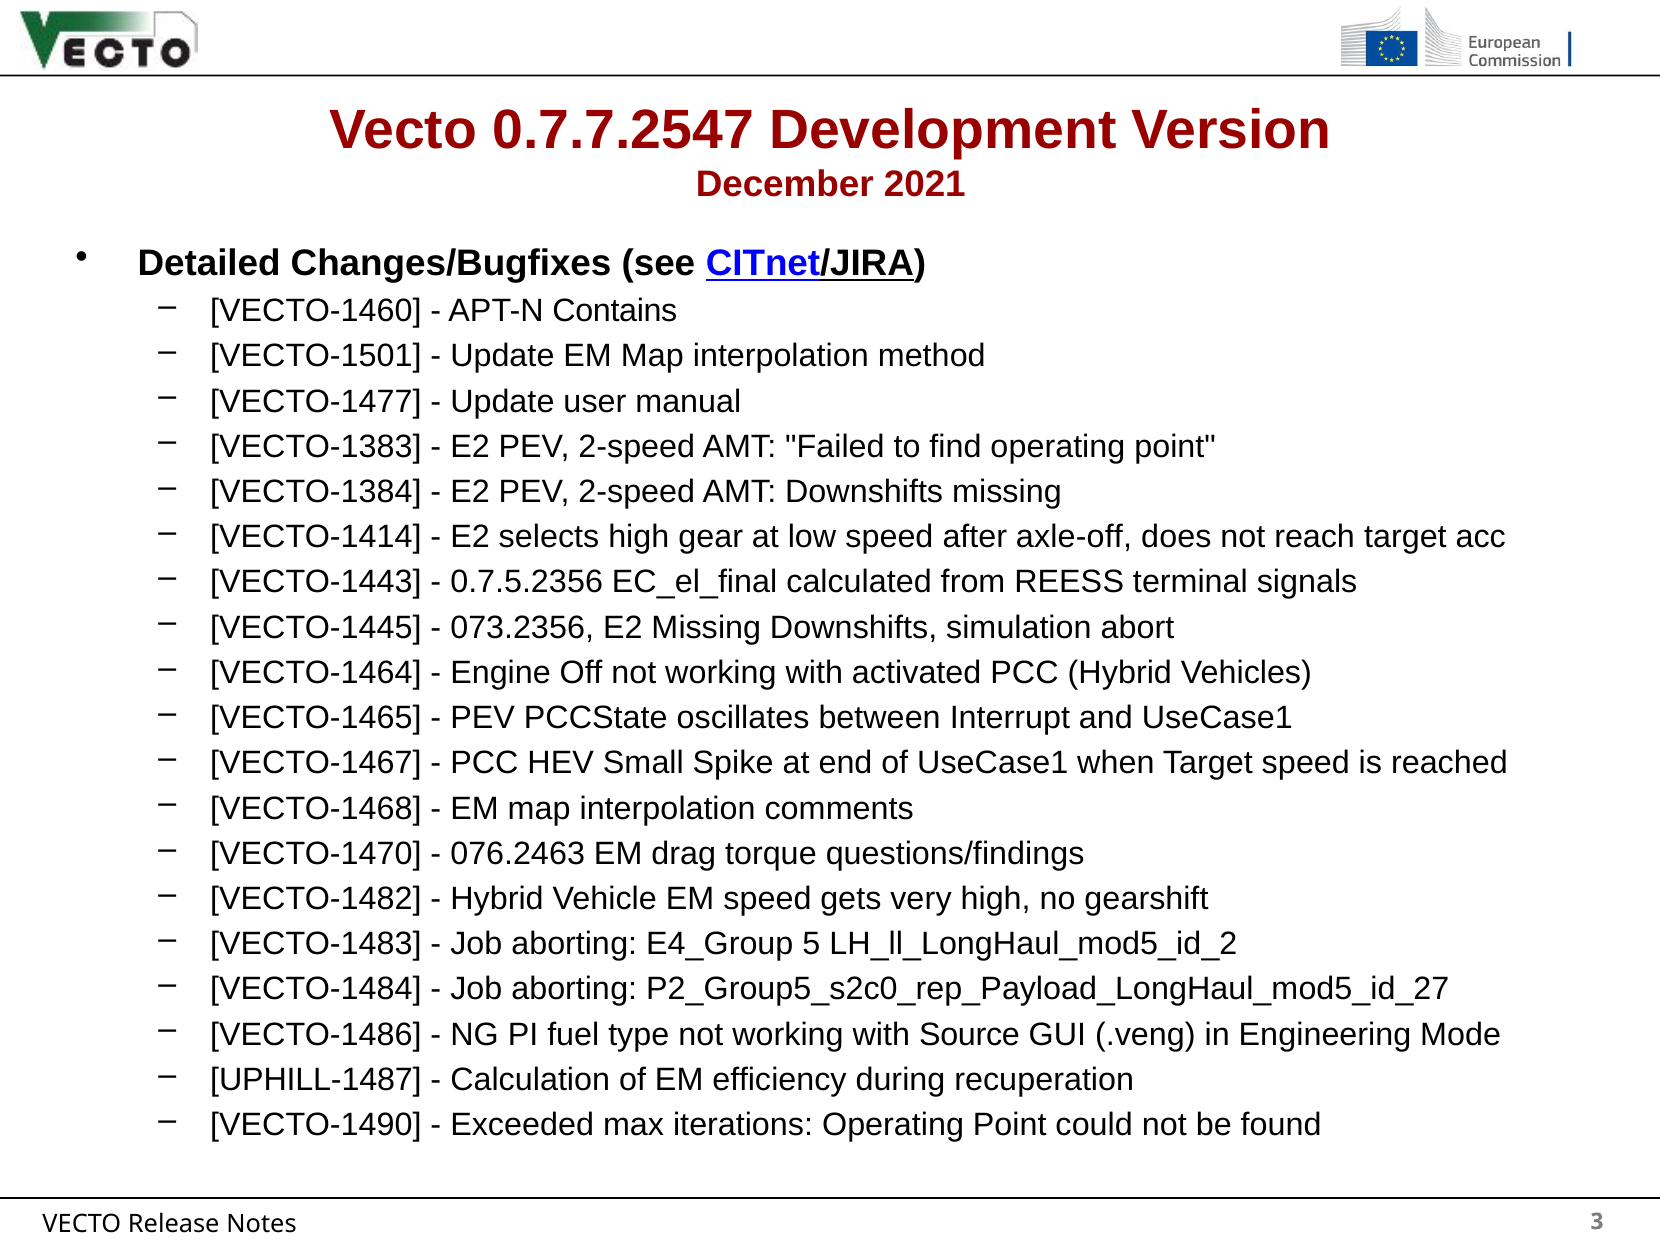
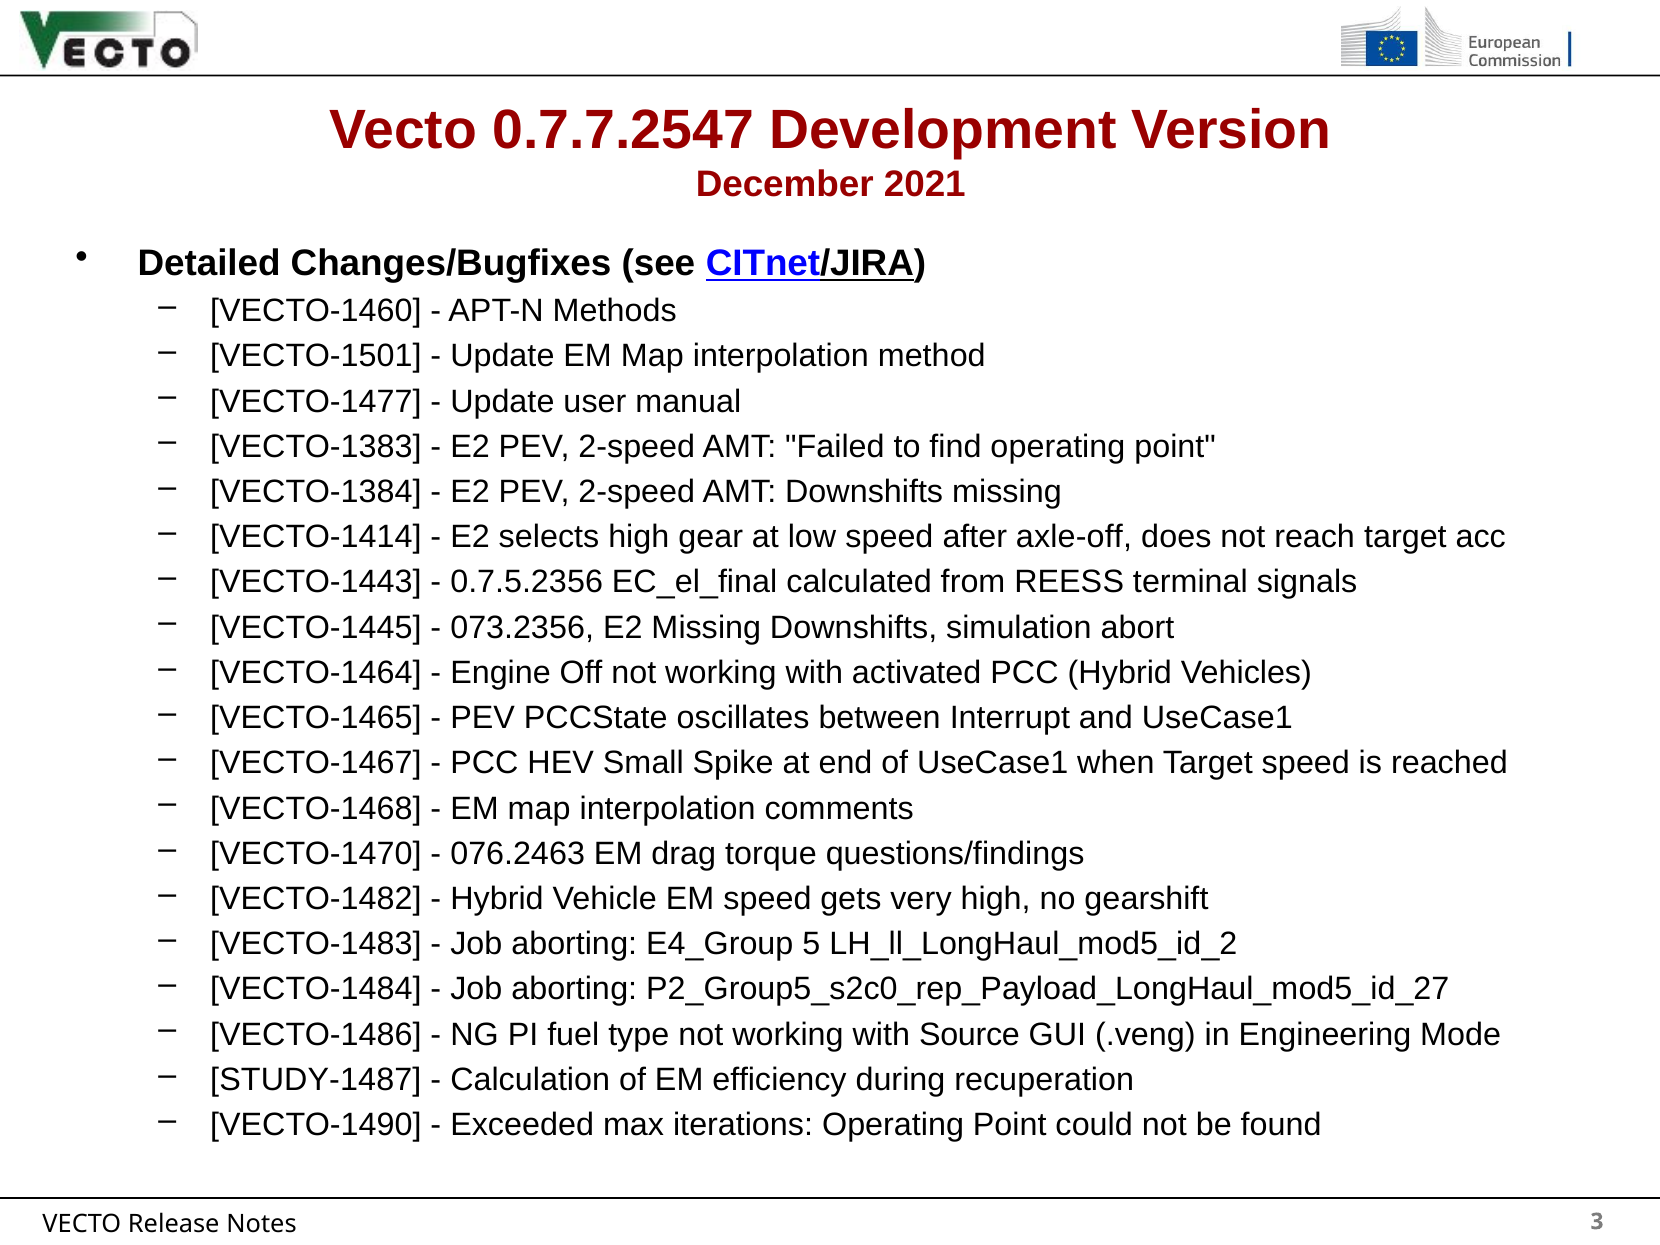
Contains: Contains -> Methods (615, 311)
UPHILL-1487: UPHILL-1487 -> STUDY-1487 (316, 1080)
